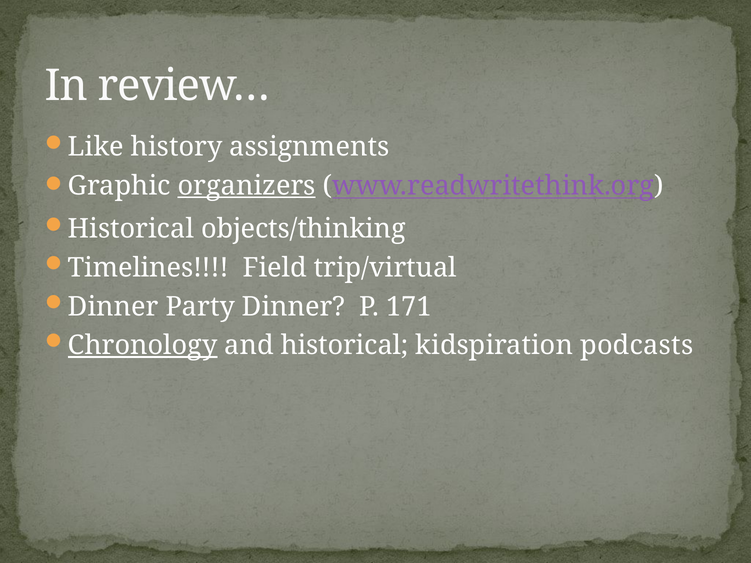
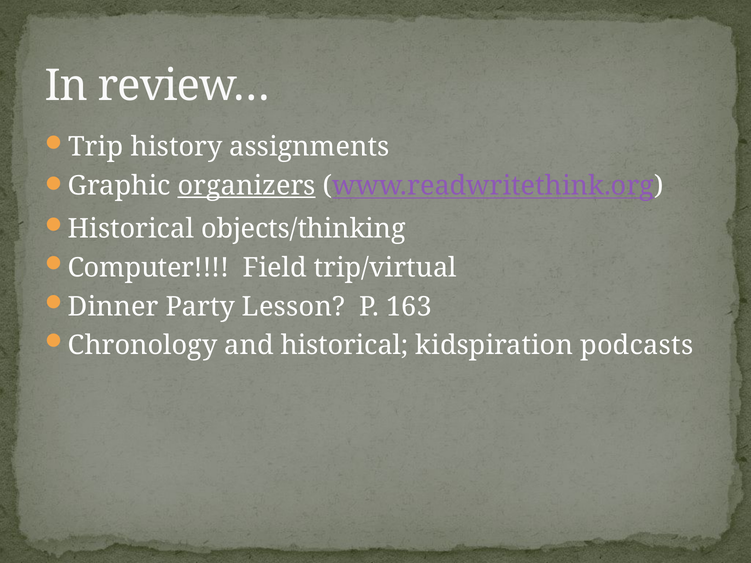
Like: Like -> Trip (96, 147)
Timelines: Timelines -> Computer (148, 268)
Party Dinner: Dinner -> Lesson (294, 307)
171: 171 -> 163 (409, 307)
Chronology underline: present -> none (143, 346)
